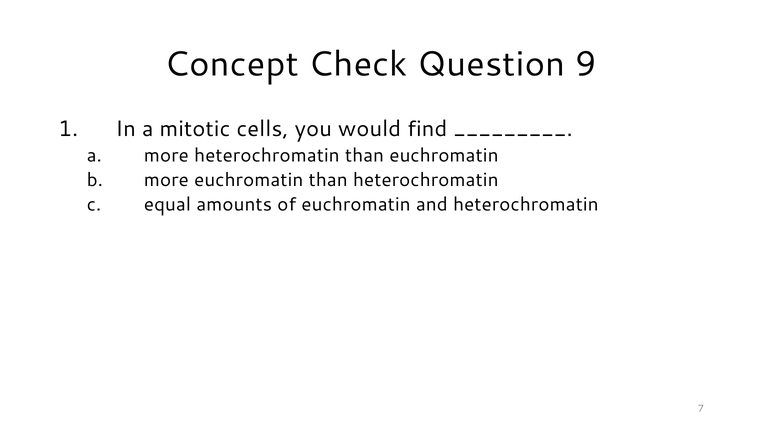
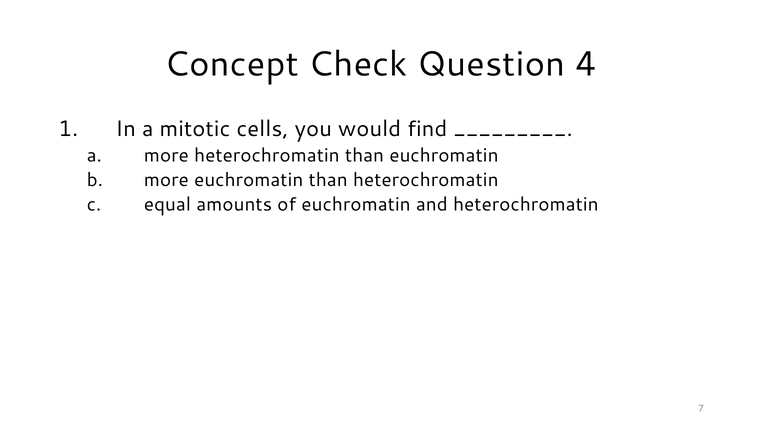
9: 9 -> 4 (586, 64)
